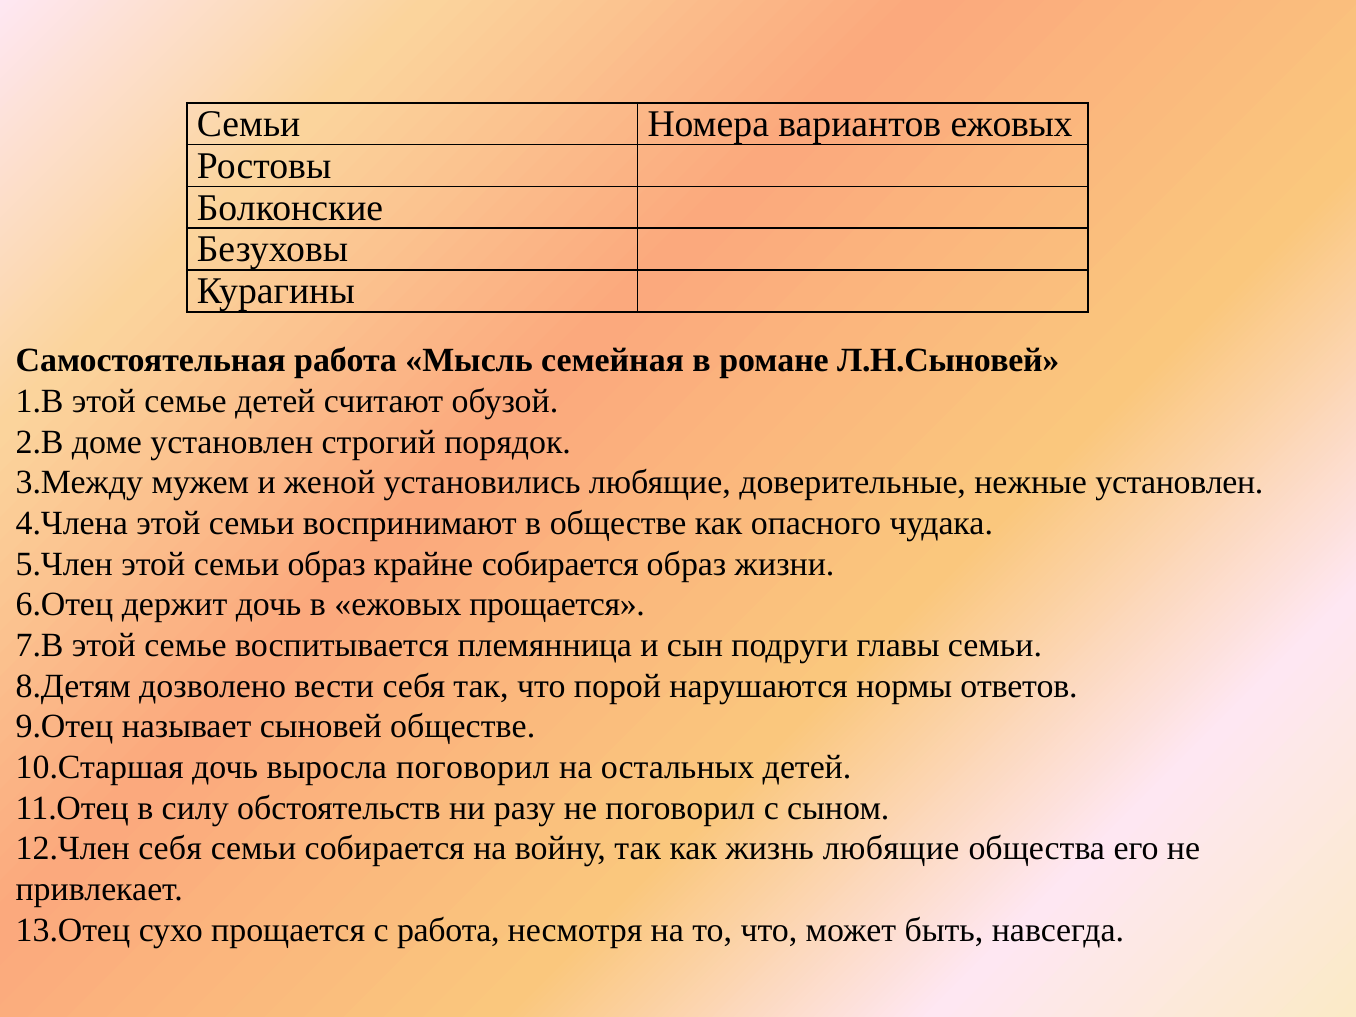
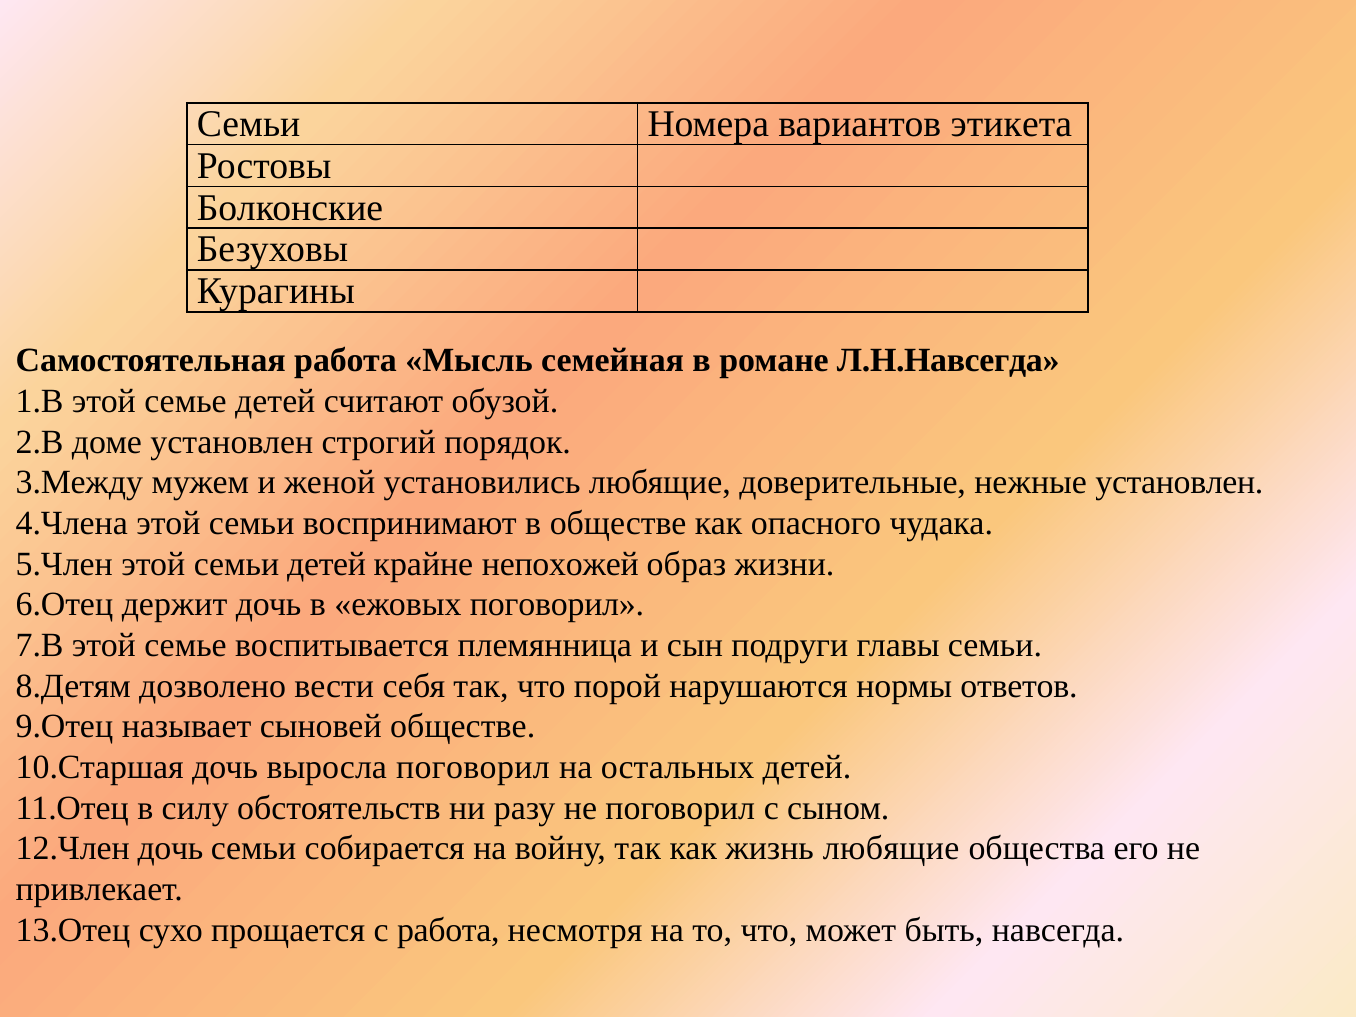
вариантов ежовых: ежовых -> этикета (1011, 124)
Л.Н.Сыновей: Л.Н.Сыновей -> Л.Н.Навсегда (948, 360)
семьи образ: образ -> детей (327, 564)
крайне собирается: собирается -> непохожей (560, 564)
ежовых прощается: прощается -> поговорил (557, 605)
себя: себя -> дочь (170, 849)
